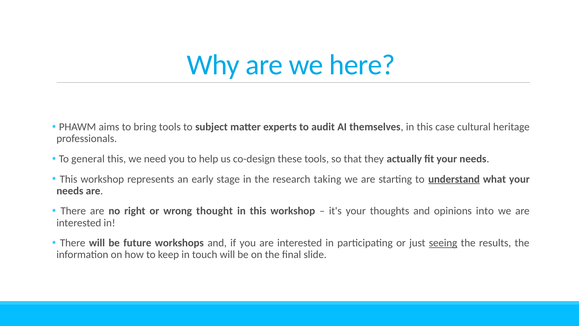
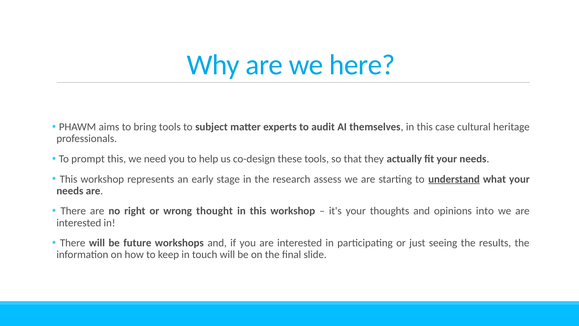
general: general -> prompt (88, 159)
taking: taking -> assess (328, 179)
seeing underline: present -> none (443, 243)
